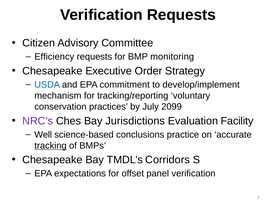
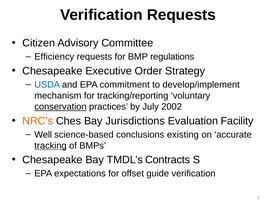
monitoring: monitoring -> regulations (172, 57)
conservation underline: none -> present (60, 107)
2099: 2099 -> 2002 (172, 107)
NRC’s colour: purple -> orange (38, 121)
practice: practice -> existing (183, 135)
Corridors: Corridors -> Contracts (168, 160)
panel: panel -> guide (158, 174)
